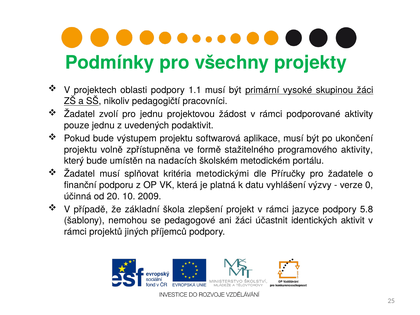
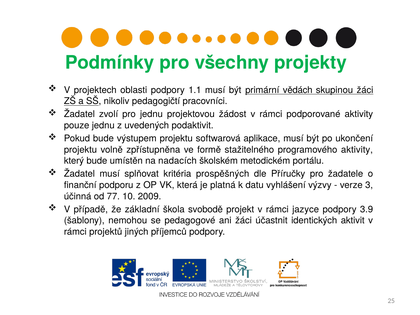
vysoké: vysoké -> vědách (298, 90)
metodickými: metodickými -> prospěšných (223, 174)
0: 0 -> 3 (369, 185)
20: 20 -> 77 (113, 196)
zlepšení: zlepšení -> svobodě (205, 209)
5.8: 5.8 -> 3.9 (367, 209)
